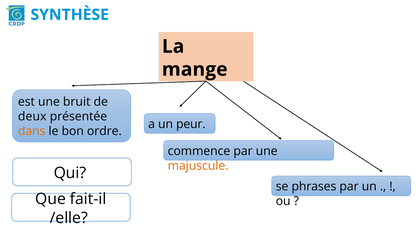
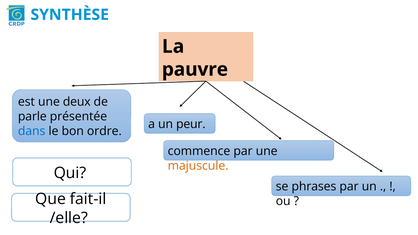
mange: mange -> pauvre (195, 69)
bruit: bruit -> deux (77, 102)
deux: deux -> parle (32, 117)
dans colour: orange -> blue (32, 131)
